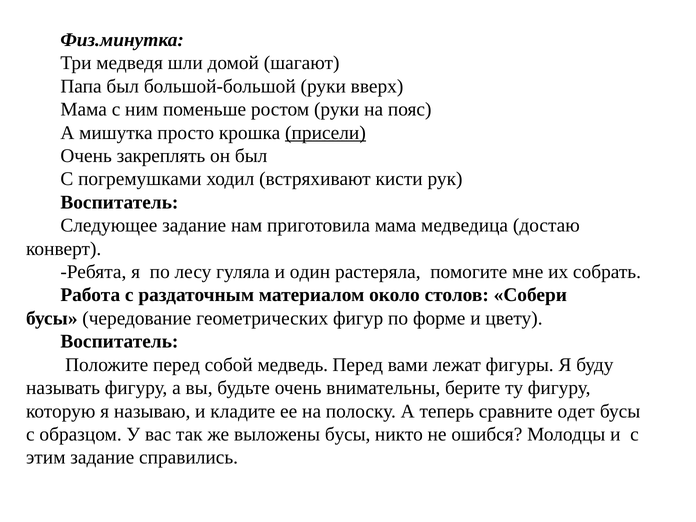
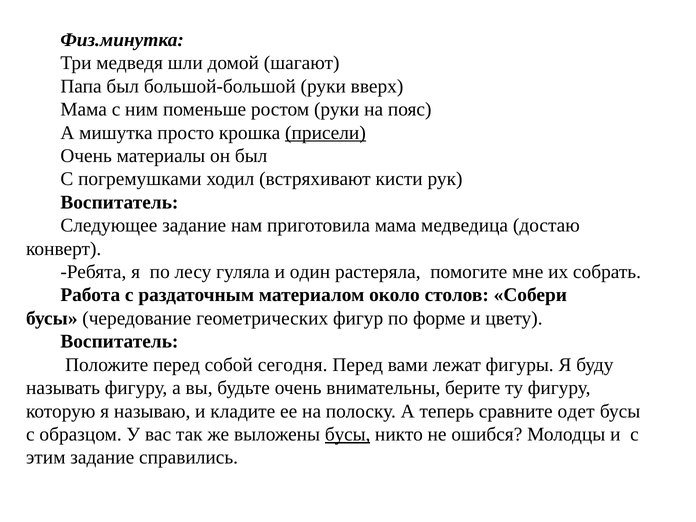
закреплять: закреплять -> материалы (161, 156)
медведь: медведь -> сегодня (293, 365)
бусы underline: none -> present (348, 434)
